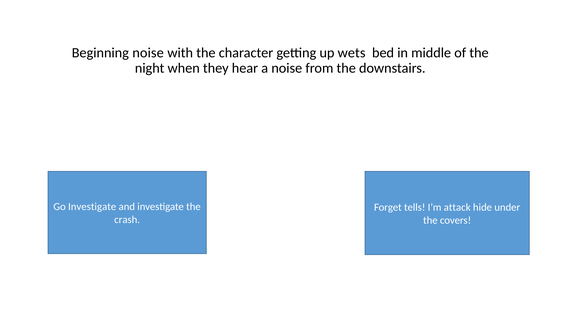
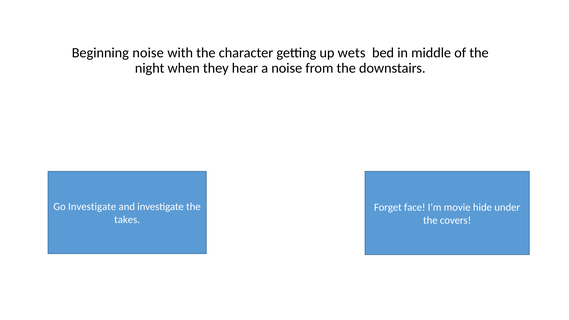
tells: tells -> face (415, 207)
attack: attack -> movie (457, 207)
crash: crash -> takes (127, 220)
